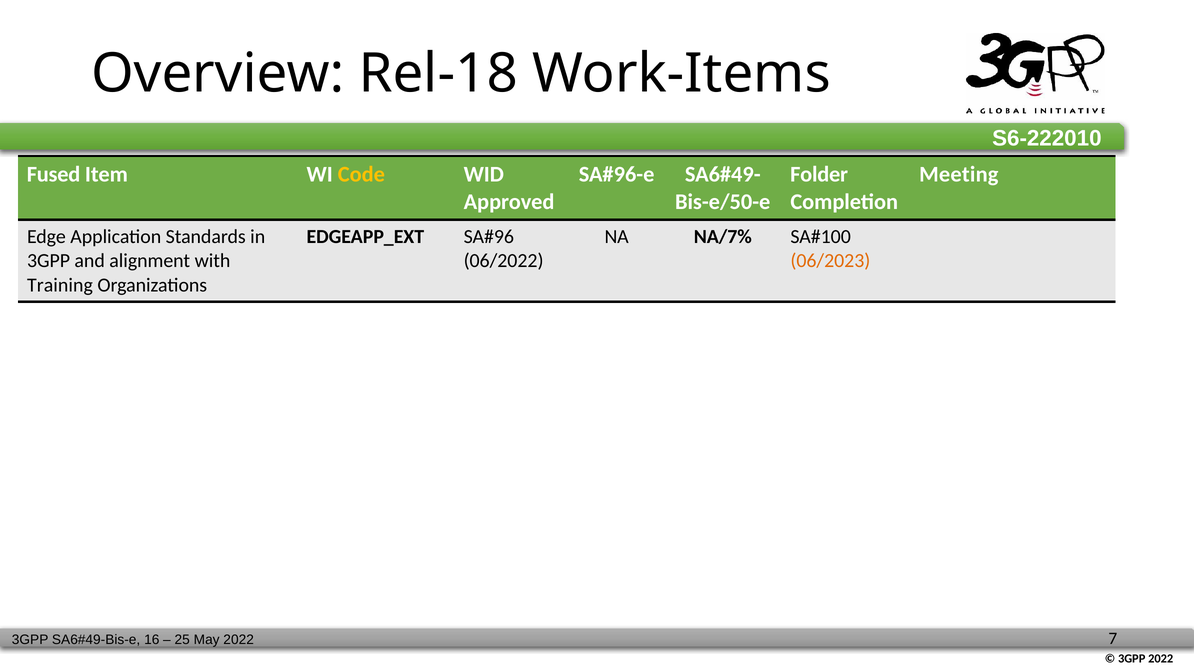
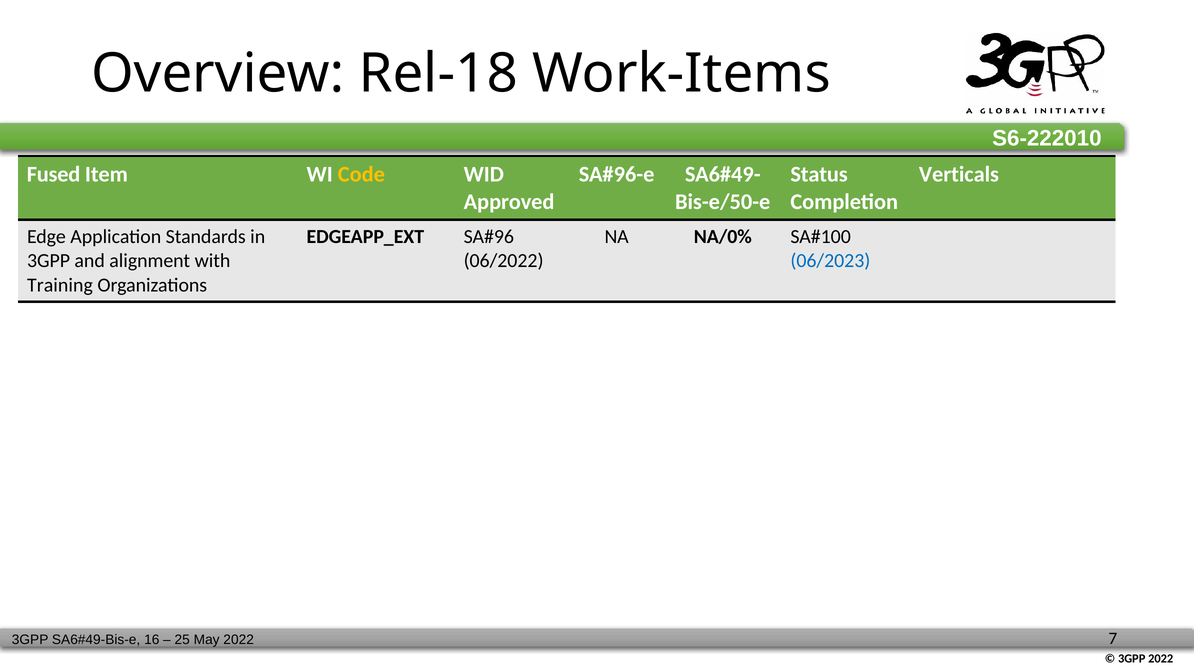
Folder: Folder -> Status (819, 174)
Meeting: Meeting -> Verticals (959, 174)
NA/7%: NA/7% -> NA/0% (723, 236)
06/2023 colour: orange -> blue (830, 261)
